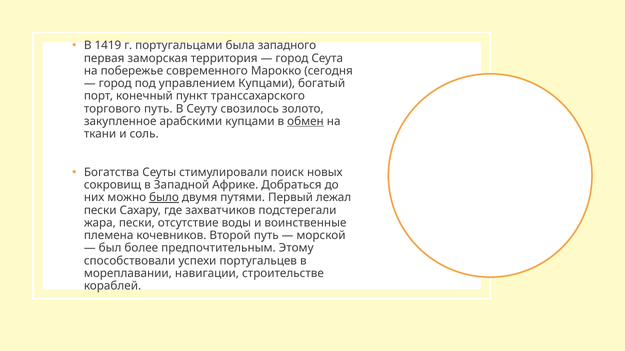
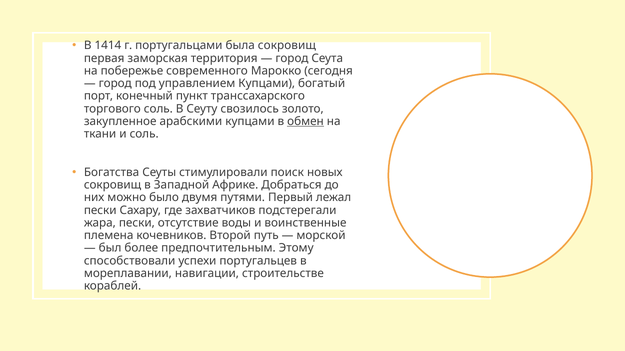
1419: 1419 -> 1414 (108, 46)
была западного: западного -> сокровищ (287, 46)
торгового путь: путь -> соль (158, 109)
было underline: present -> none (164, 198)
